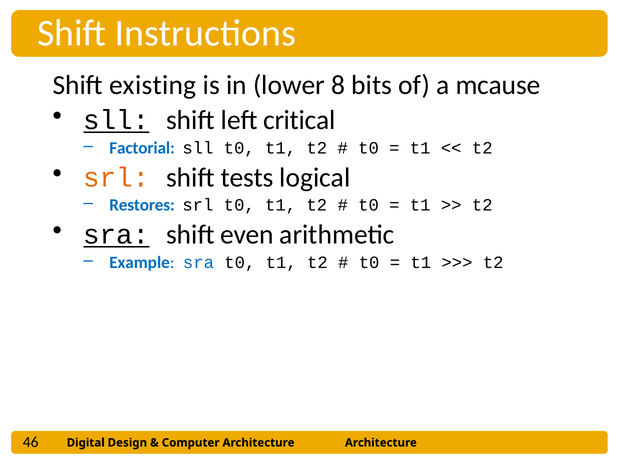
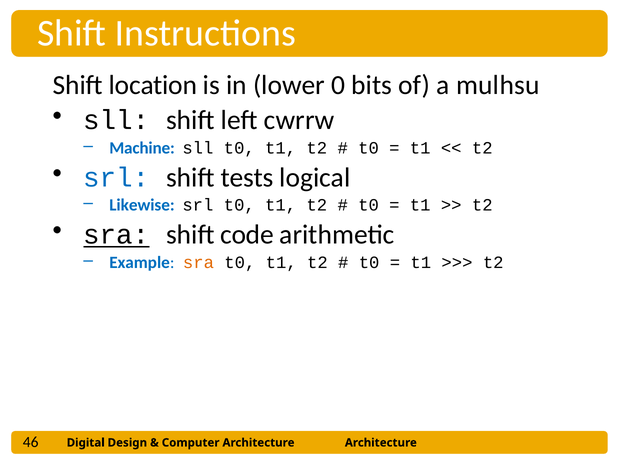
existing: existing -> location (153, 85)
8: 8 -> 0 (338, 85)
mcause: mcause -> mulhsu (498, 85)
sll underline: present -> none (116, 120)
critical: critical -> cwrrw (299, 120)
Factorial: Factorial -> Machine (142, 148)
srl colour: orange -> blue (116, 177)
Restores: Restores -> Likewise (142, 205)
even: even -> code (247, 235)
sra colour: blue -> orange (198, 262)
